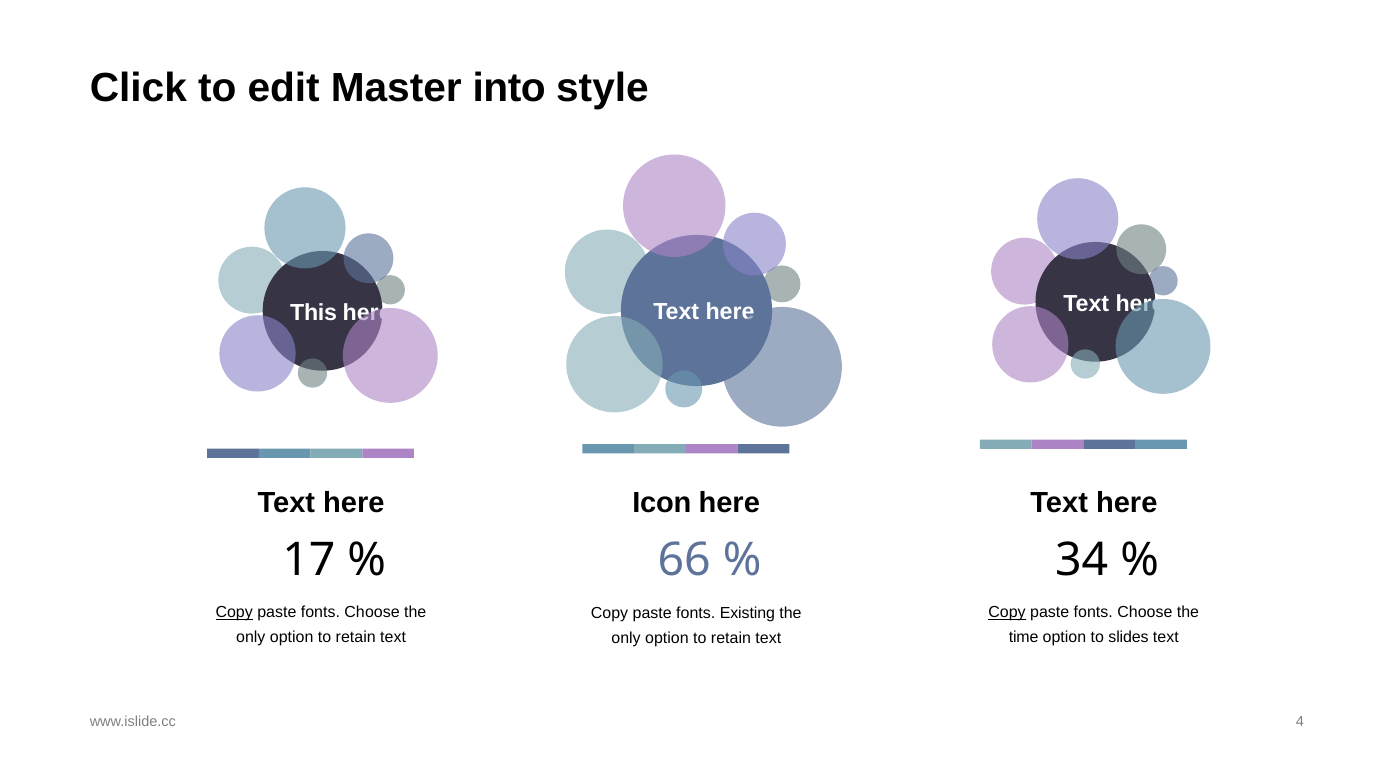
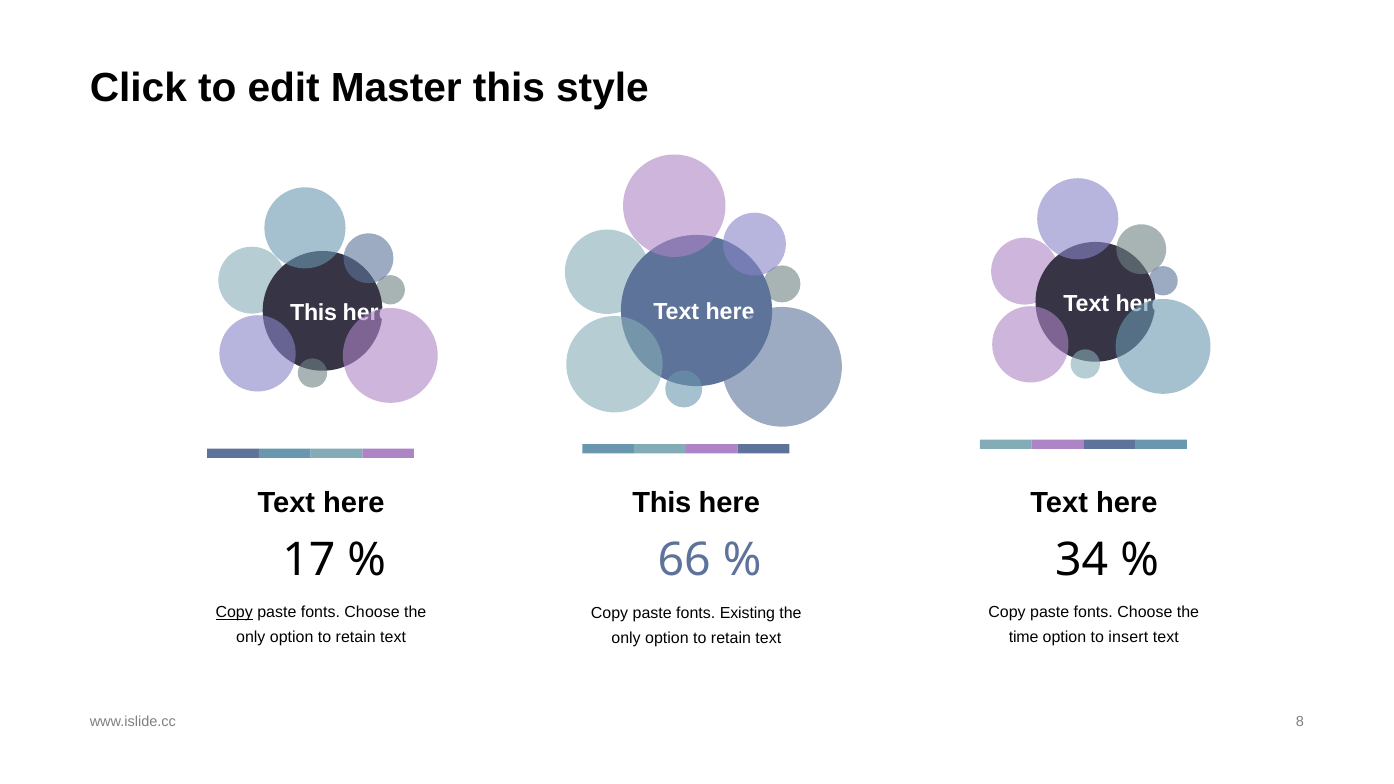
Master into: into -> this (509, 89)
Icon: Icon -> This (662, 503)
Copy underline: present -> none (1007, 613)
slides: slides -> insert (1128, 638)
4: 4 -> 8 (1300, 721)
